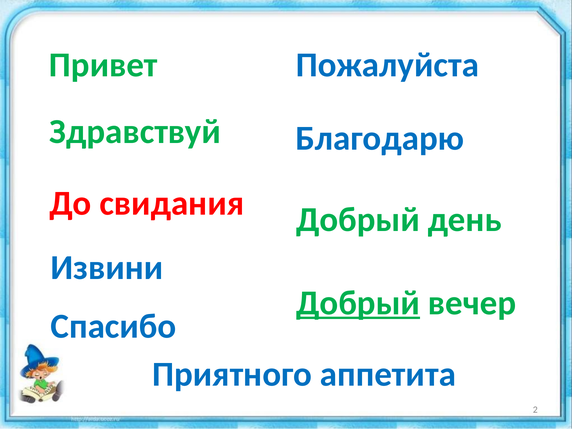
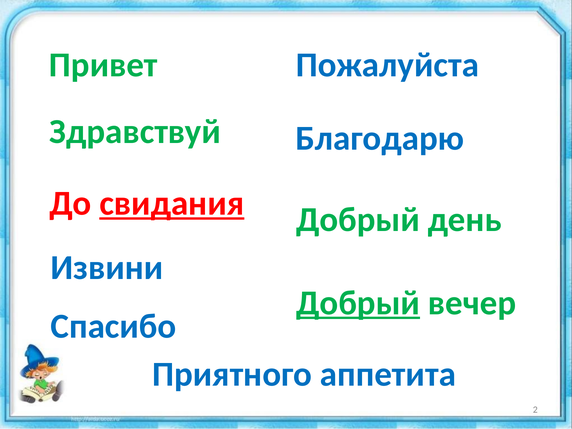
свидания underline: none -> present (172, 203)
